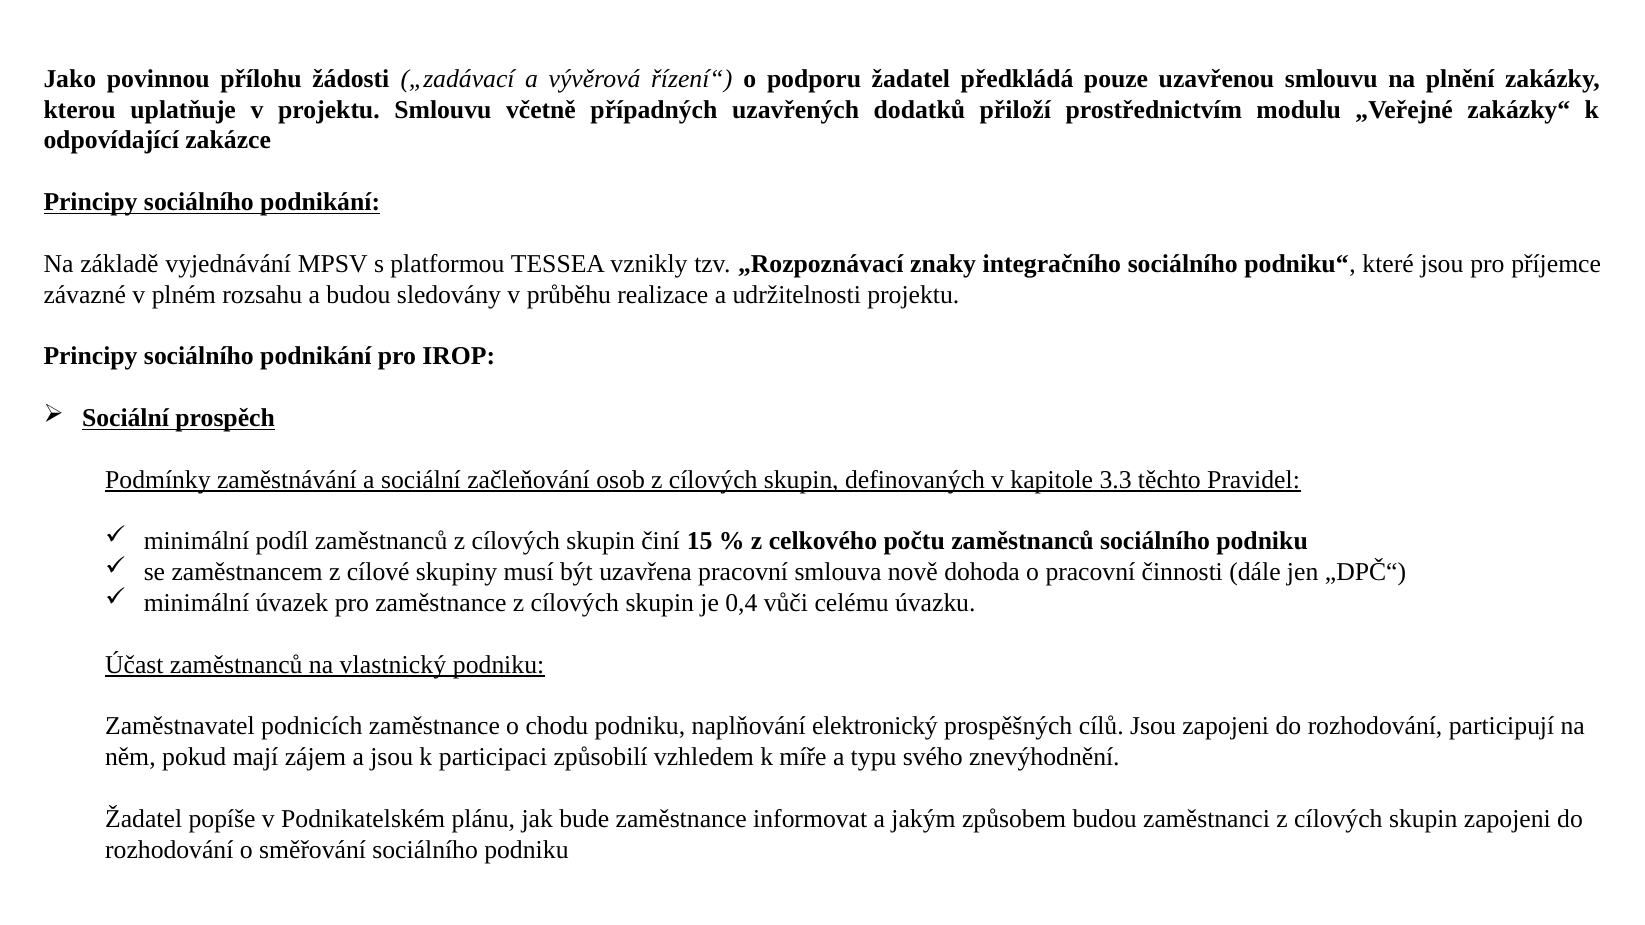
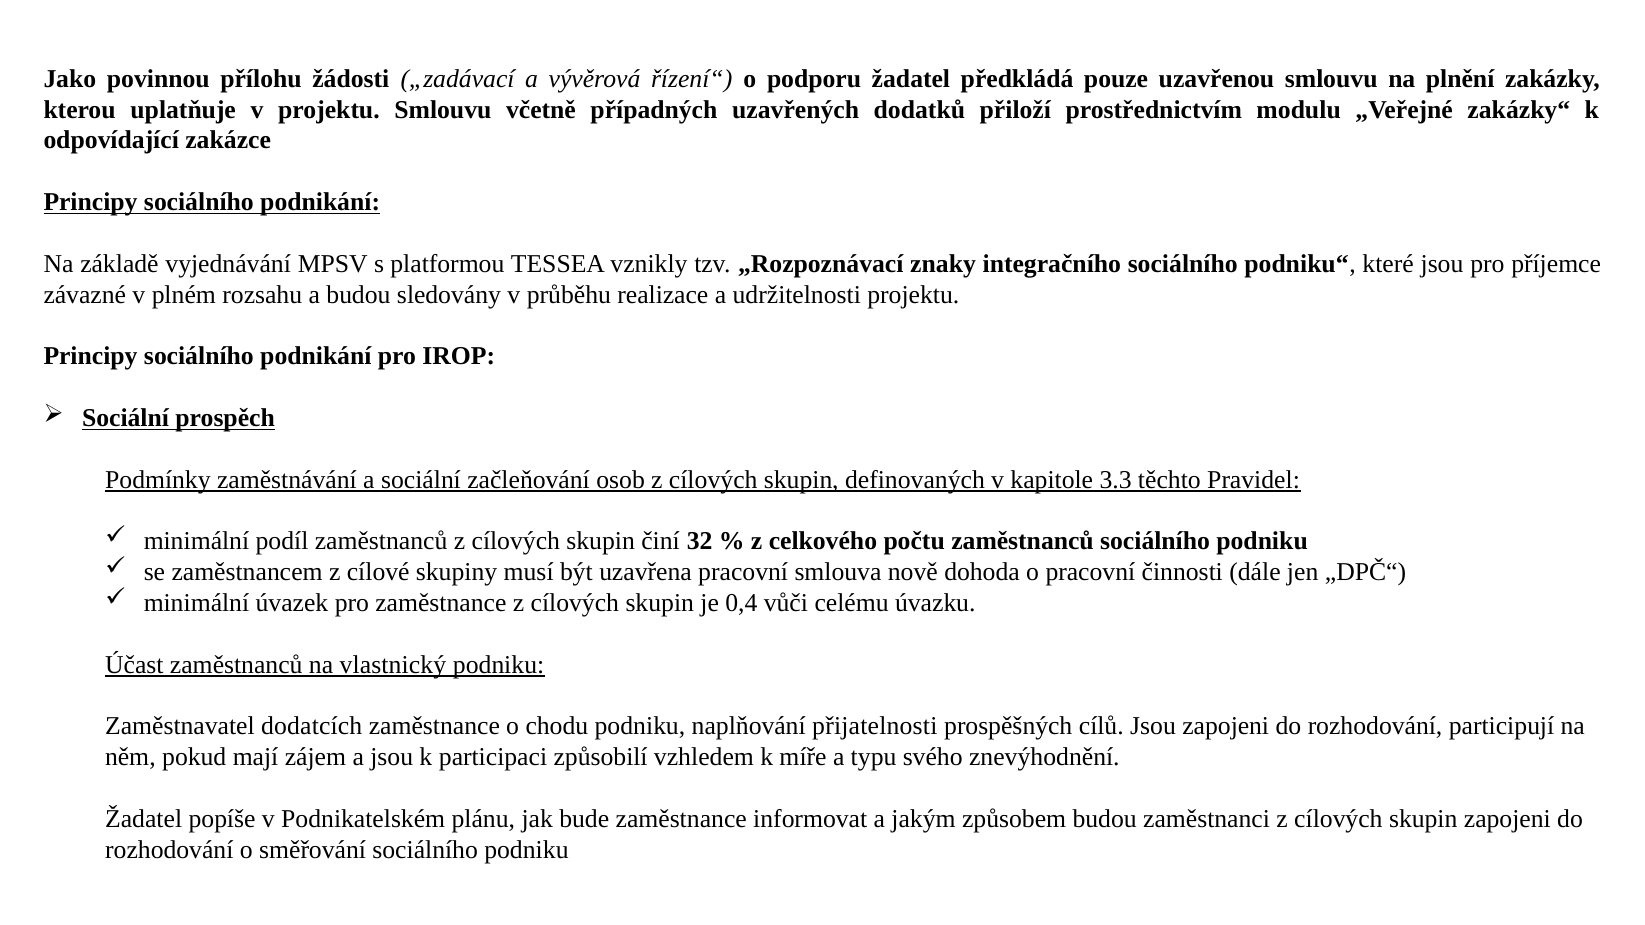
15: 15 -> 32 (700, 542)
podnicích: podnicích -> dodatcích (312, 727)
elektronický: elektronický -> přijatelnosti (875, 727)
